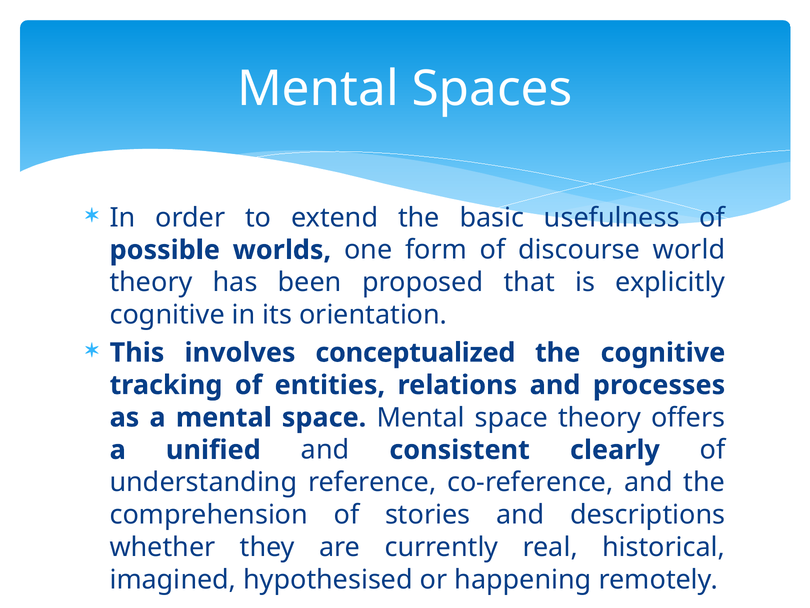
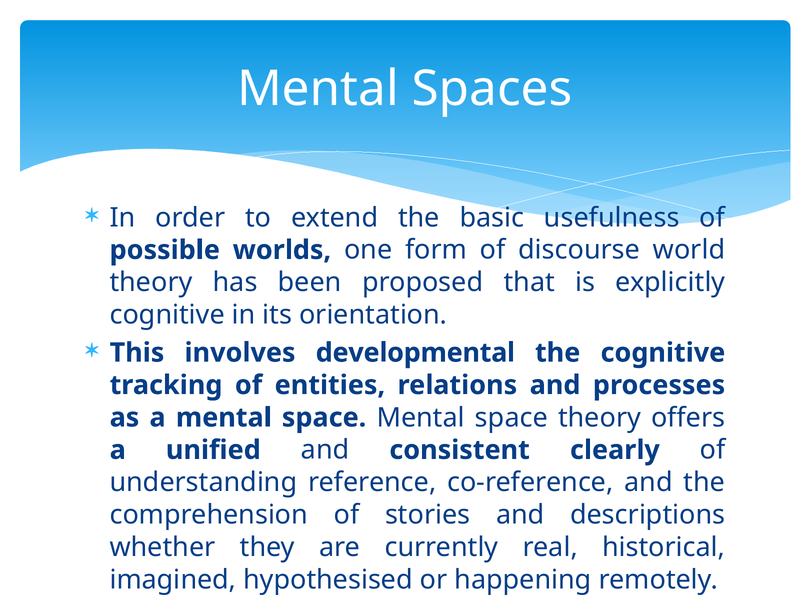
conceptualized: conceptualized -> developmental (415, 352)
